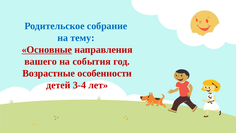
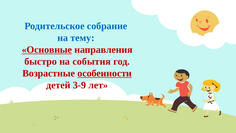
вашего: вашего -> быстро (41, 61)
особенности underline: none -> present (105, 73)
3-4: 3-4 -> 3-9 (79, 85)
